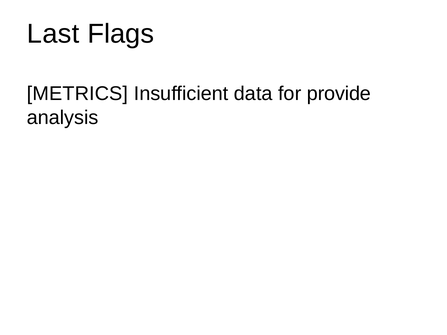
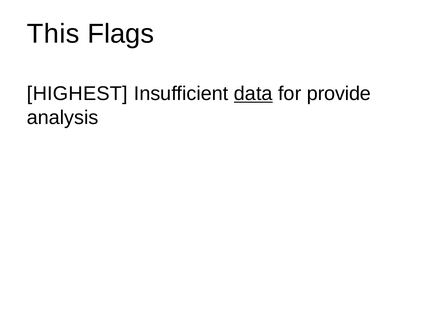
Last: Last -> This (53, 34)
METRICS: METRICS -> HIGHEST (77, 94)
data underline: none -> present (253, 94)
